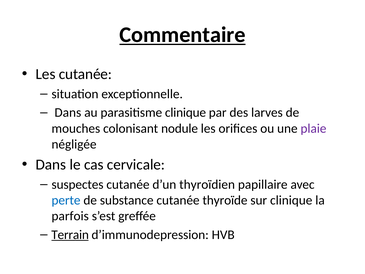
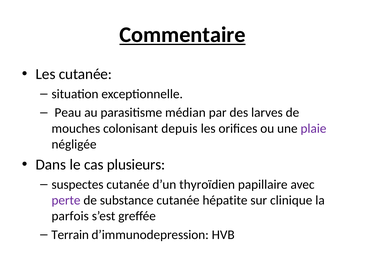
Dans: Dans -> Peau (68, 113)
parasitisme clinique: clinique -> médian (185, 113)
nodule: nodule -> depuis (179, 128)
cervicale: cervicale -> plusieurs (136, 165)
perte colour: blue -> purple (66, 200)
thyroïde: thyroïde -> hépatite (225, 200)
Terrain underline: present -> none (70, 235)
